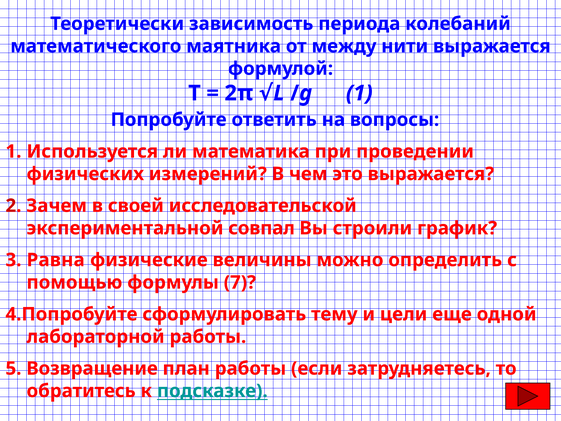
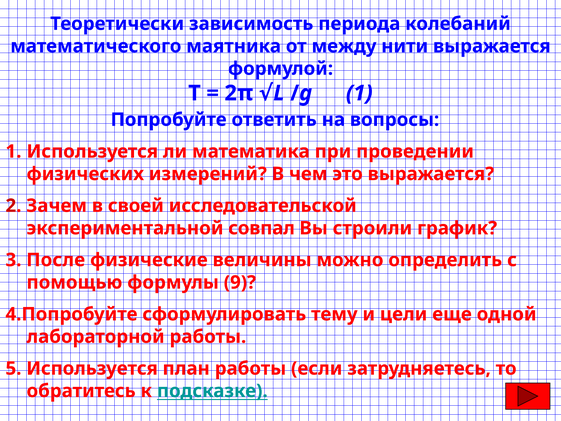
Равна: Равна -> После (56, 260)
7: 7 -> 9 (240, 282)
5 Возвращение: Возвращение -> Используется (92, 368)
